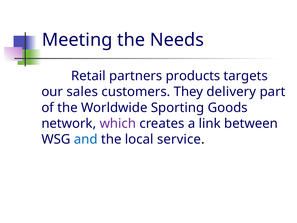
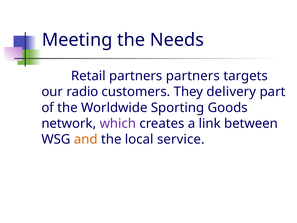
partners products: products -> partners (193, 76)
sales: sales -> radio (82, 92)
and colour: blue -> orange (86, 139)
